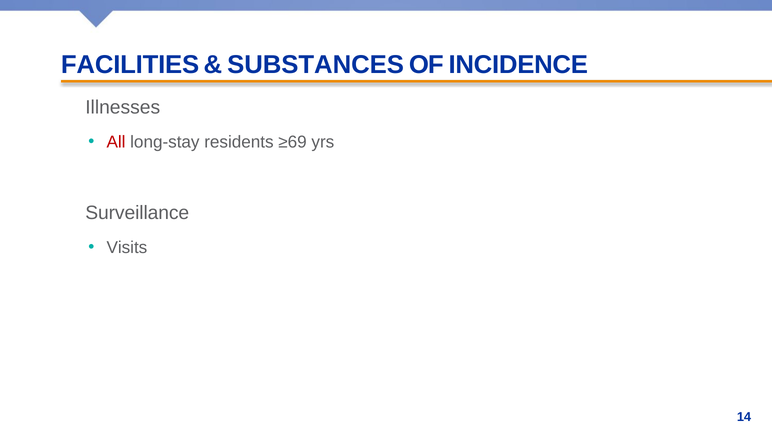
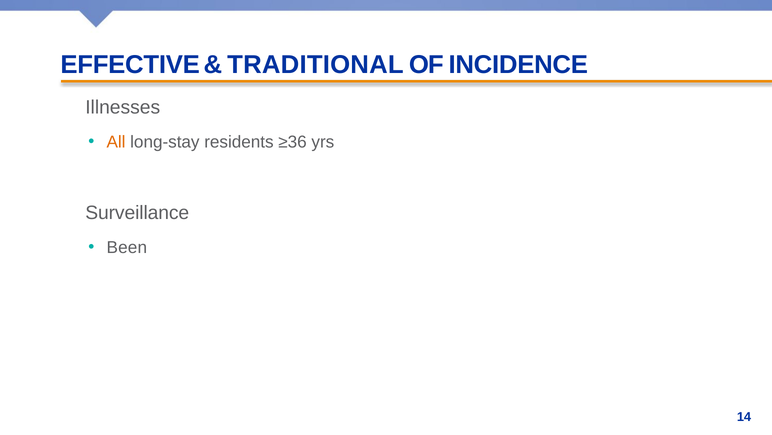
FACILITIES: FACILITIES -> EFFECTIVE (130, 65)
SUBSTANCES: SUBSTANCES -> TRADITIONAL (315, 65)
All colour: red -> orange (116, 142)
≥69: ≥69 -> ≥36 (293, 142)
Visits: Visits -> Been (127, 247)
